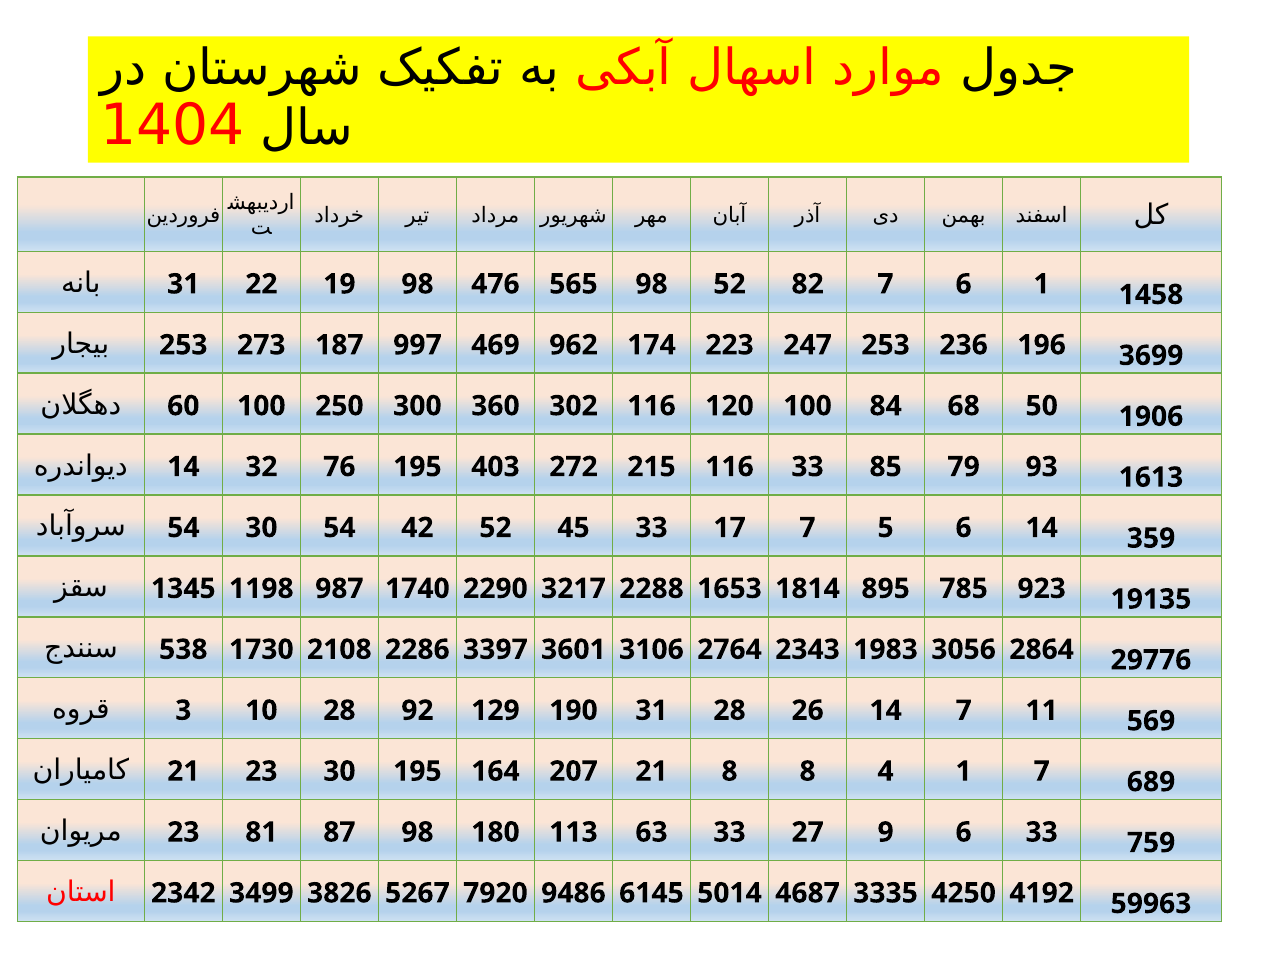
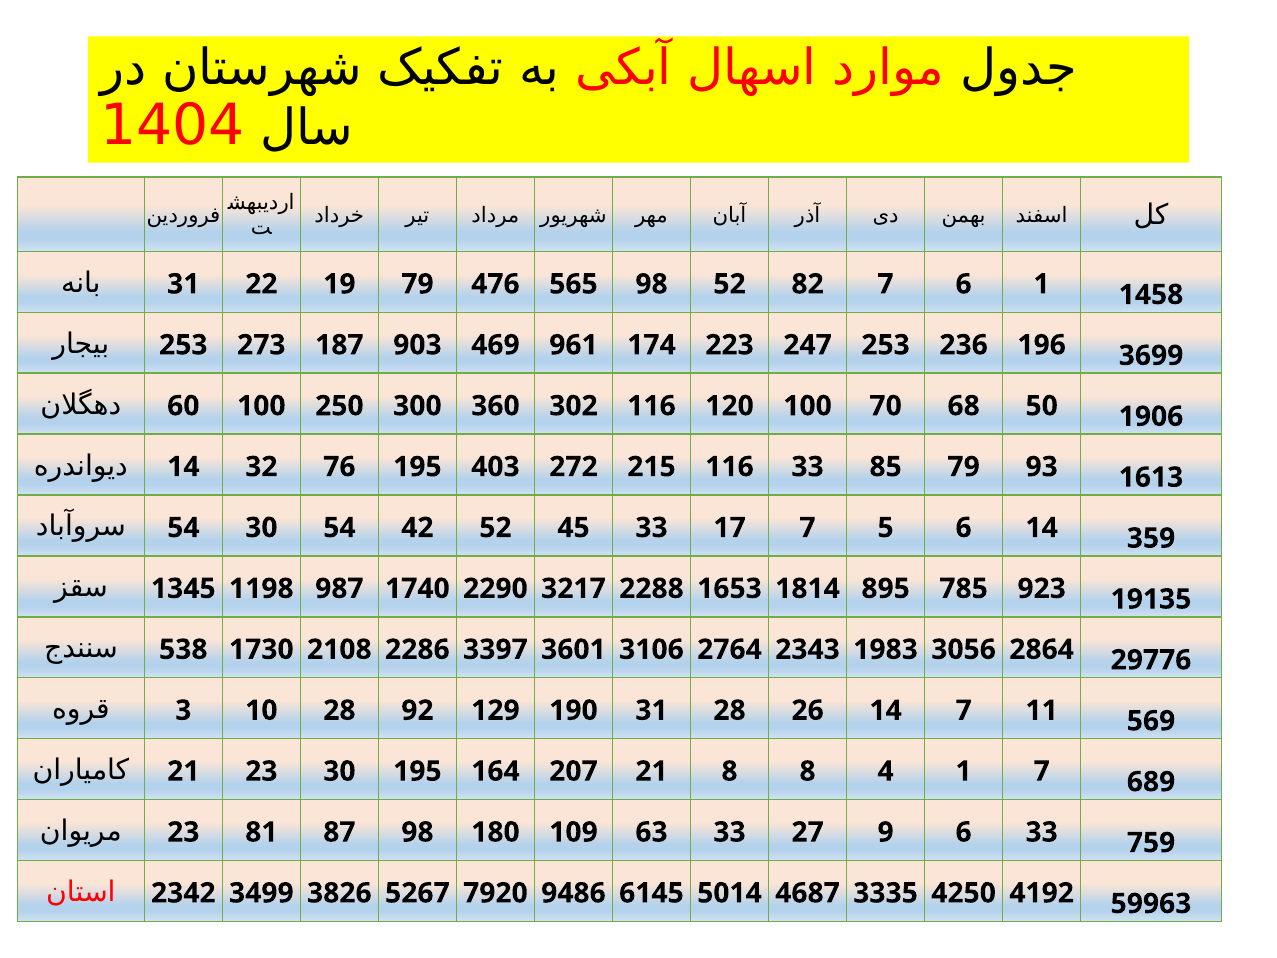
19 98: 98 -> 79 (417, 284)
997: 997 -> 903 (417, 345)
962: 962 -> 961 (573, 345)
84: 84 -> 70 (886, 406)
113: 113 -> 109 (573, 832)
